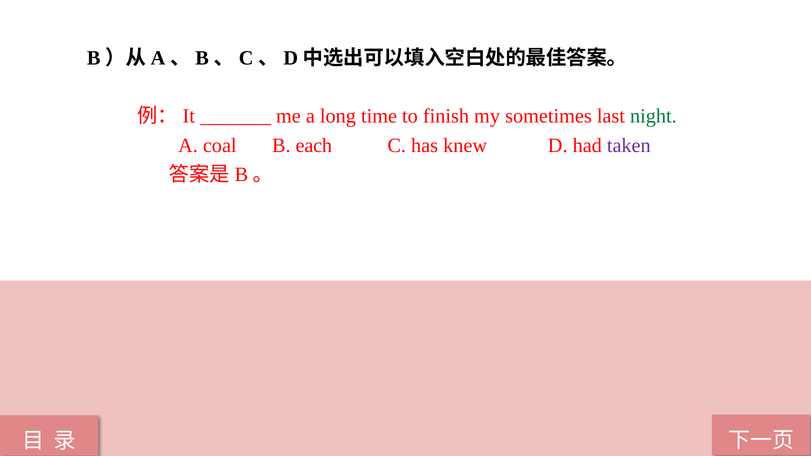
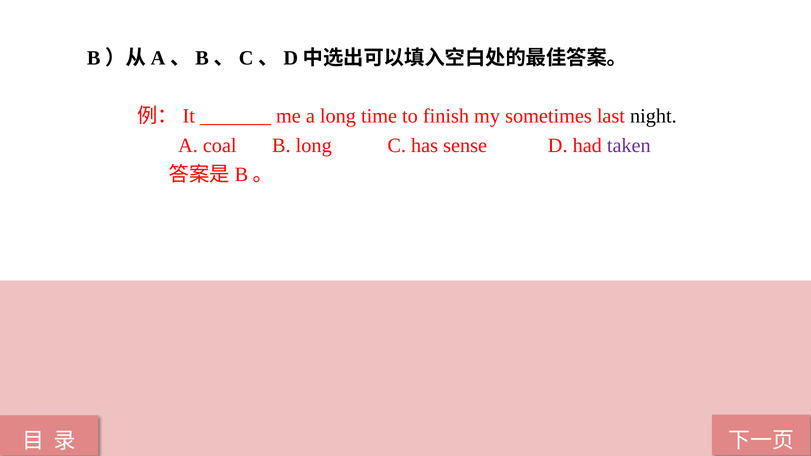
night colour: green -> black (653, 116)
B each: each -> long (314, 146)
knew: knew -> sense (465, 146)
